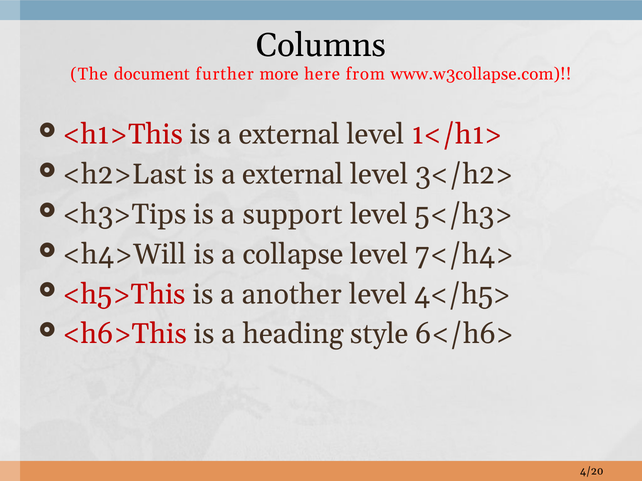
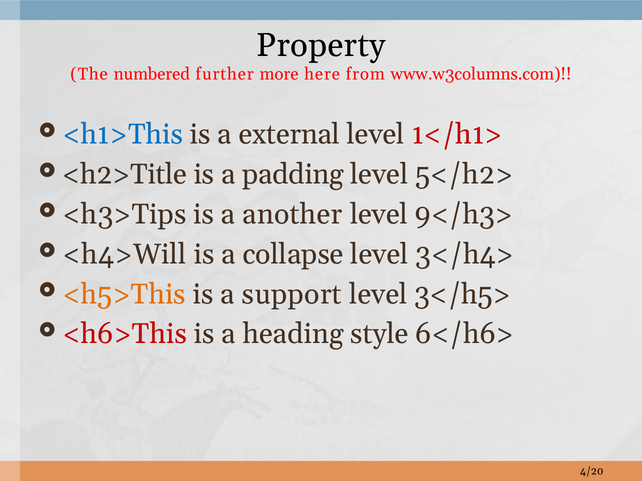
Columns: Columns -> Property (321, 45)
document: document -> numbered (152, 74)
www.w3collapse.com: www.w3collapse.com -> www.w3columns.com (481, 74)
<h1>This colour: red -> blue (123, 135)
<h2>Last: <h2>Last -> <h2>Title (125, 175)
external: external -> padding (293, 175)
3</h2>: 3</h2> -> 5</h2> (464, 175)
support: support -> another (292, 215)
5</h3>: 5</h3> -> 9</h3> (464, 215)
7</h4>: 7</h4> -> 3</h4> (465, 255)
<h5>This colour: red -> orange (124, 294)
another: another -> support (292, 294)
4</h5>: 4</h5> -> 3</h5> (463, 294)
